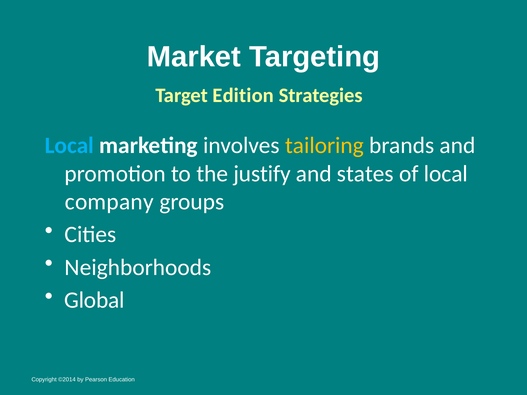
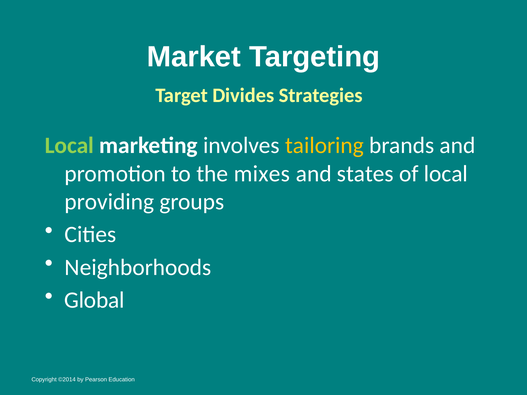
Edition: Edition -> Divides (243, 95)
Local colour: light blue -> light green (69, 146)
justify: justify -> mixes (262, 174)
company: company -> providing (109, 202)
